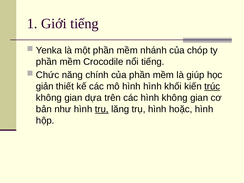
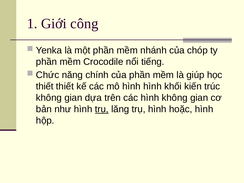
Giới tiếng: tiếng -> công (84, 24)
giản: giản -> thiết (45, 86)
trúc underline: present -> none (212, 86)
